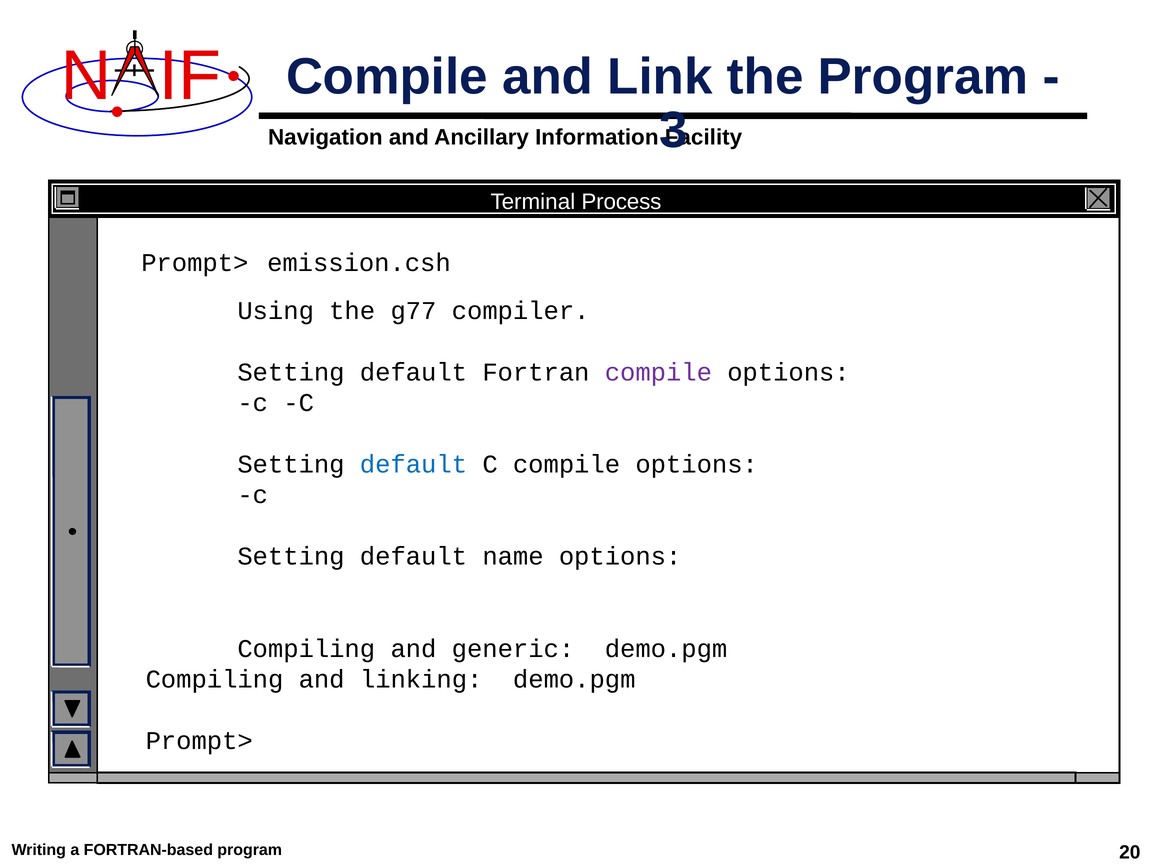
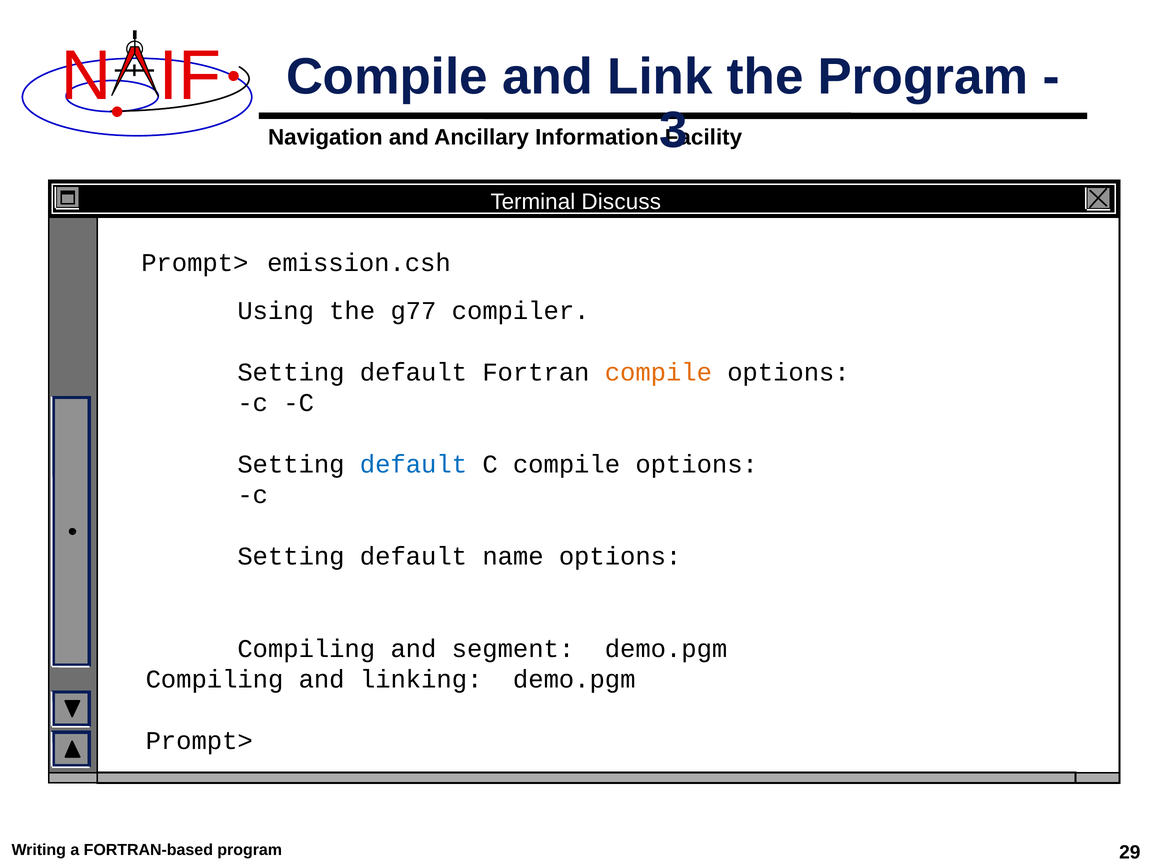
Process: Process -> Discuss (621, 202)
compile colour: purple -> orange (658, 372)
generic: generic -> segment (513, 649)
20: 20 -> 29 (1130, 852)
